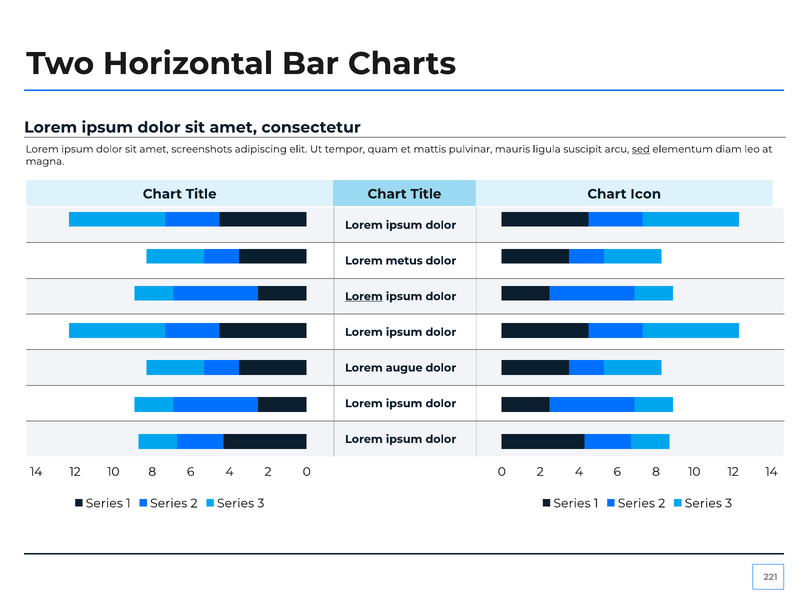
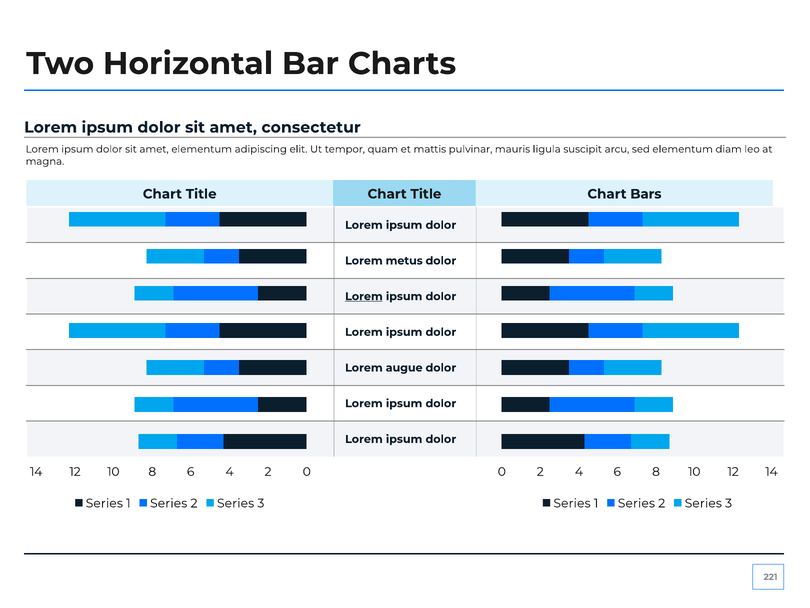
amet screenshots: screenshots -> elementum (202, 149)
sed underline: present -> none (641, 149)
Icon: Icon -> Bars (646, 194)
